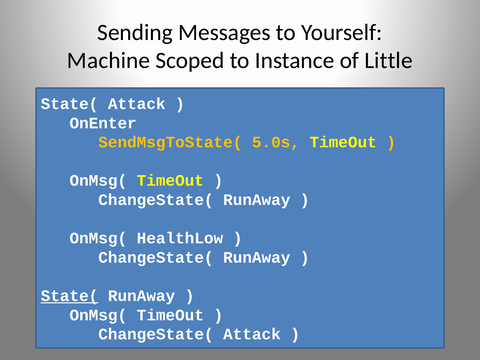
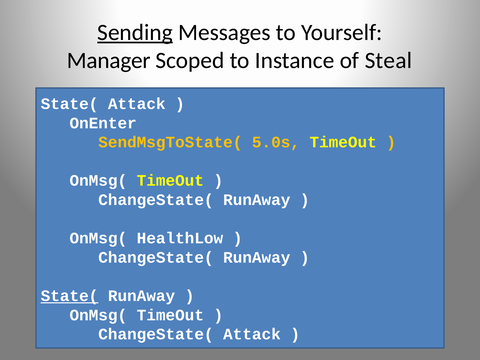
Sending underline: none -> present (135, 32)
Machine: Machine -> Manager (109, 60)
Little: Little -> Steal (388, 60)
